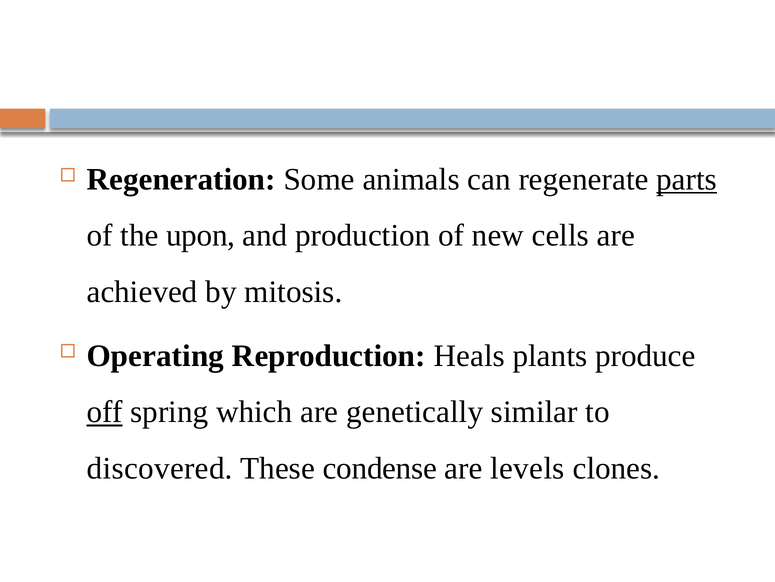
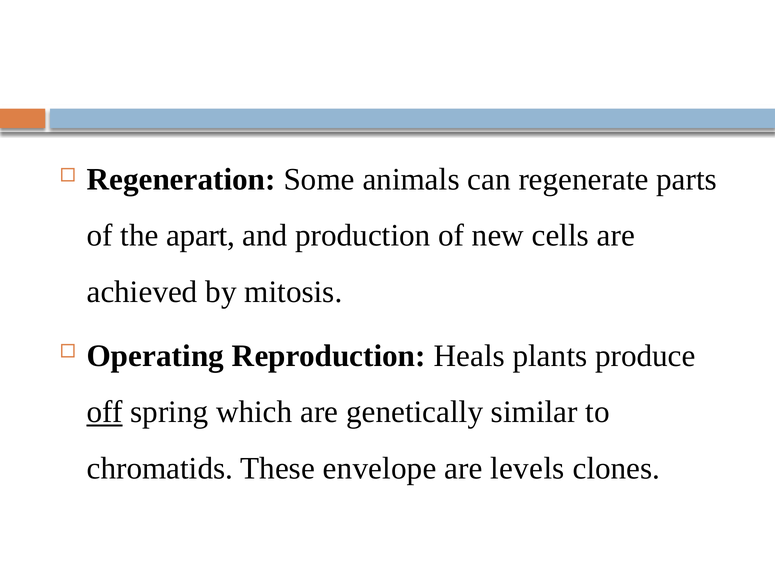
parts underline: present -> none (687, 179)
upon: upon -> apart (201, 235)
discovered: discovered -> chromatids (160, 468)
condense: condense -> envelope (380, 468)
